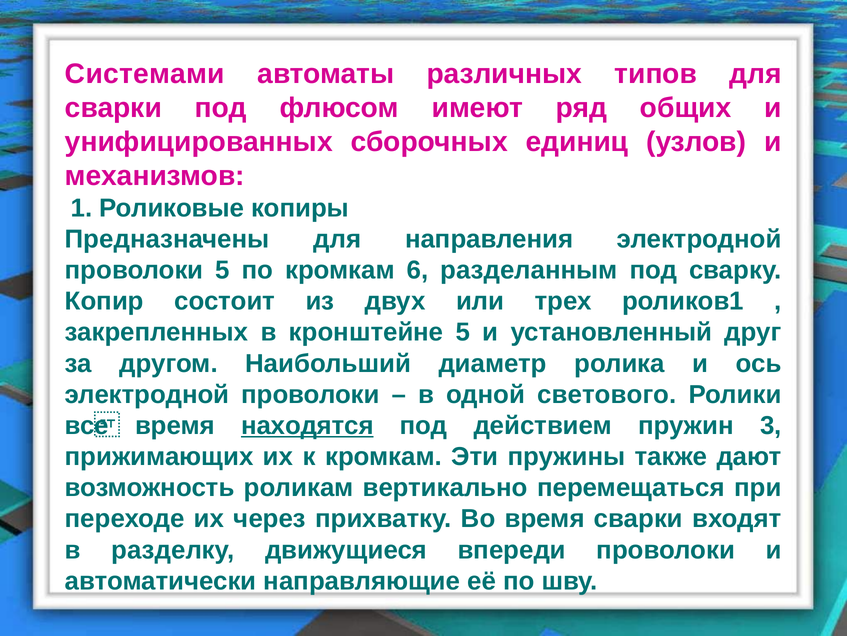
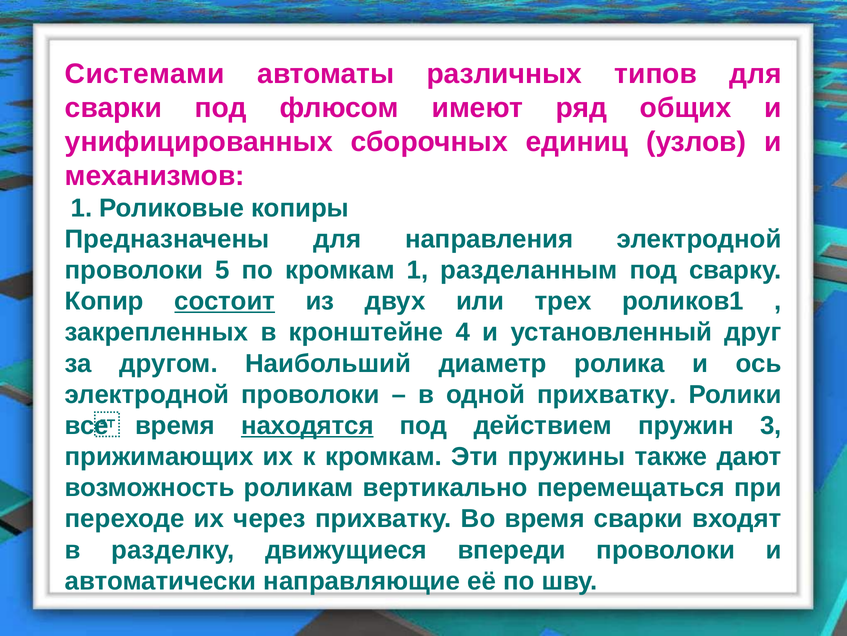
кромкам 6: 6 -> 1 (418, 270)
состоит underline: none -> present (225, 301)
кронштейне 5: 5 -> 4 (463, 332)
одной светового: светового -> прихватку (607, 394)
